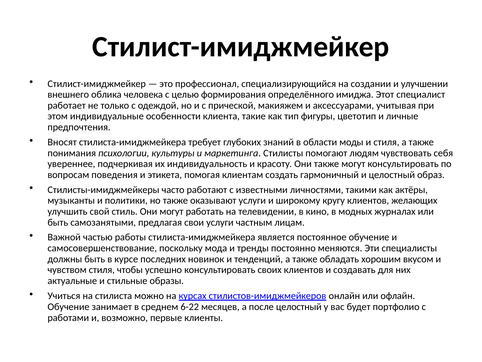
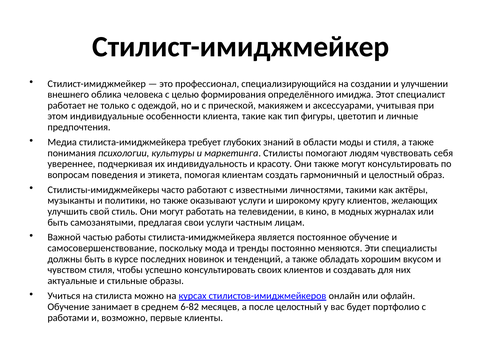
Вносят: Вносят -> Медиа (62, 142)
6-22: 6-22 -> 6-82 (190, 306)
